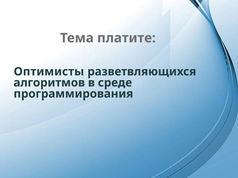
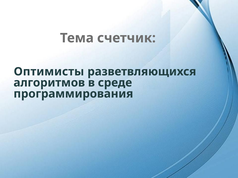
платите: платите -> счетчик (126, 38)
